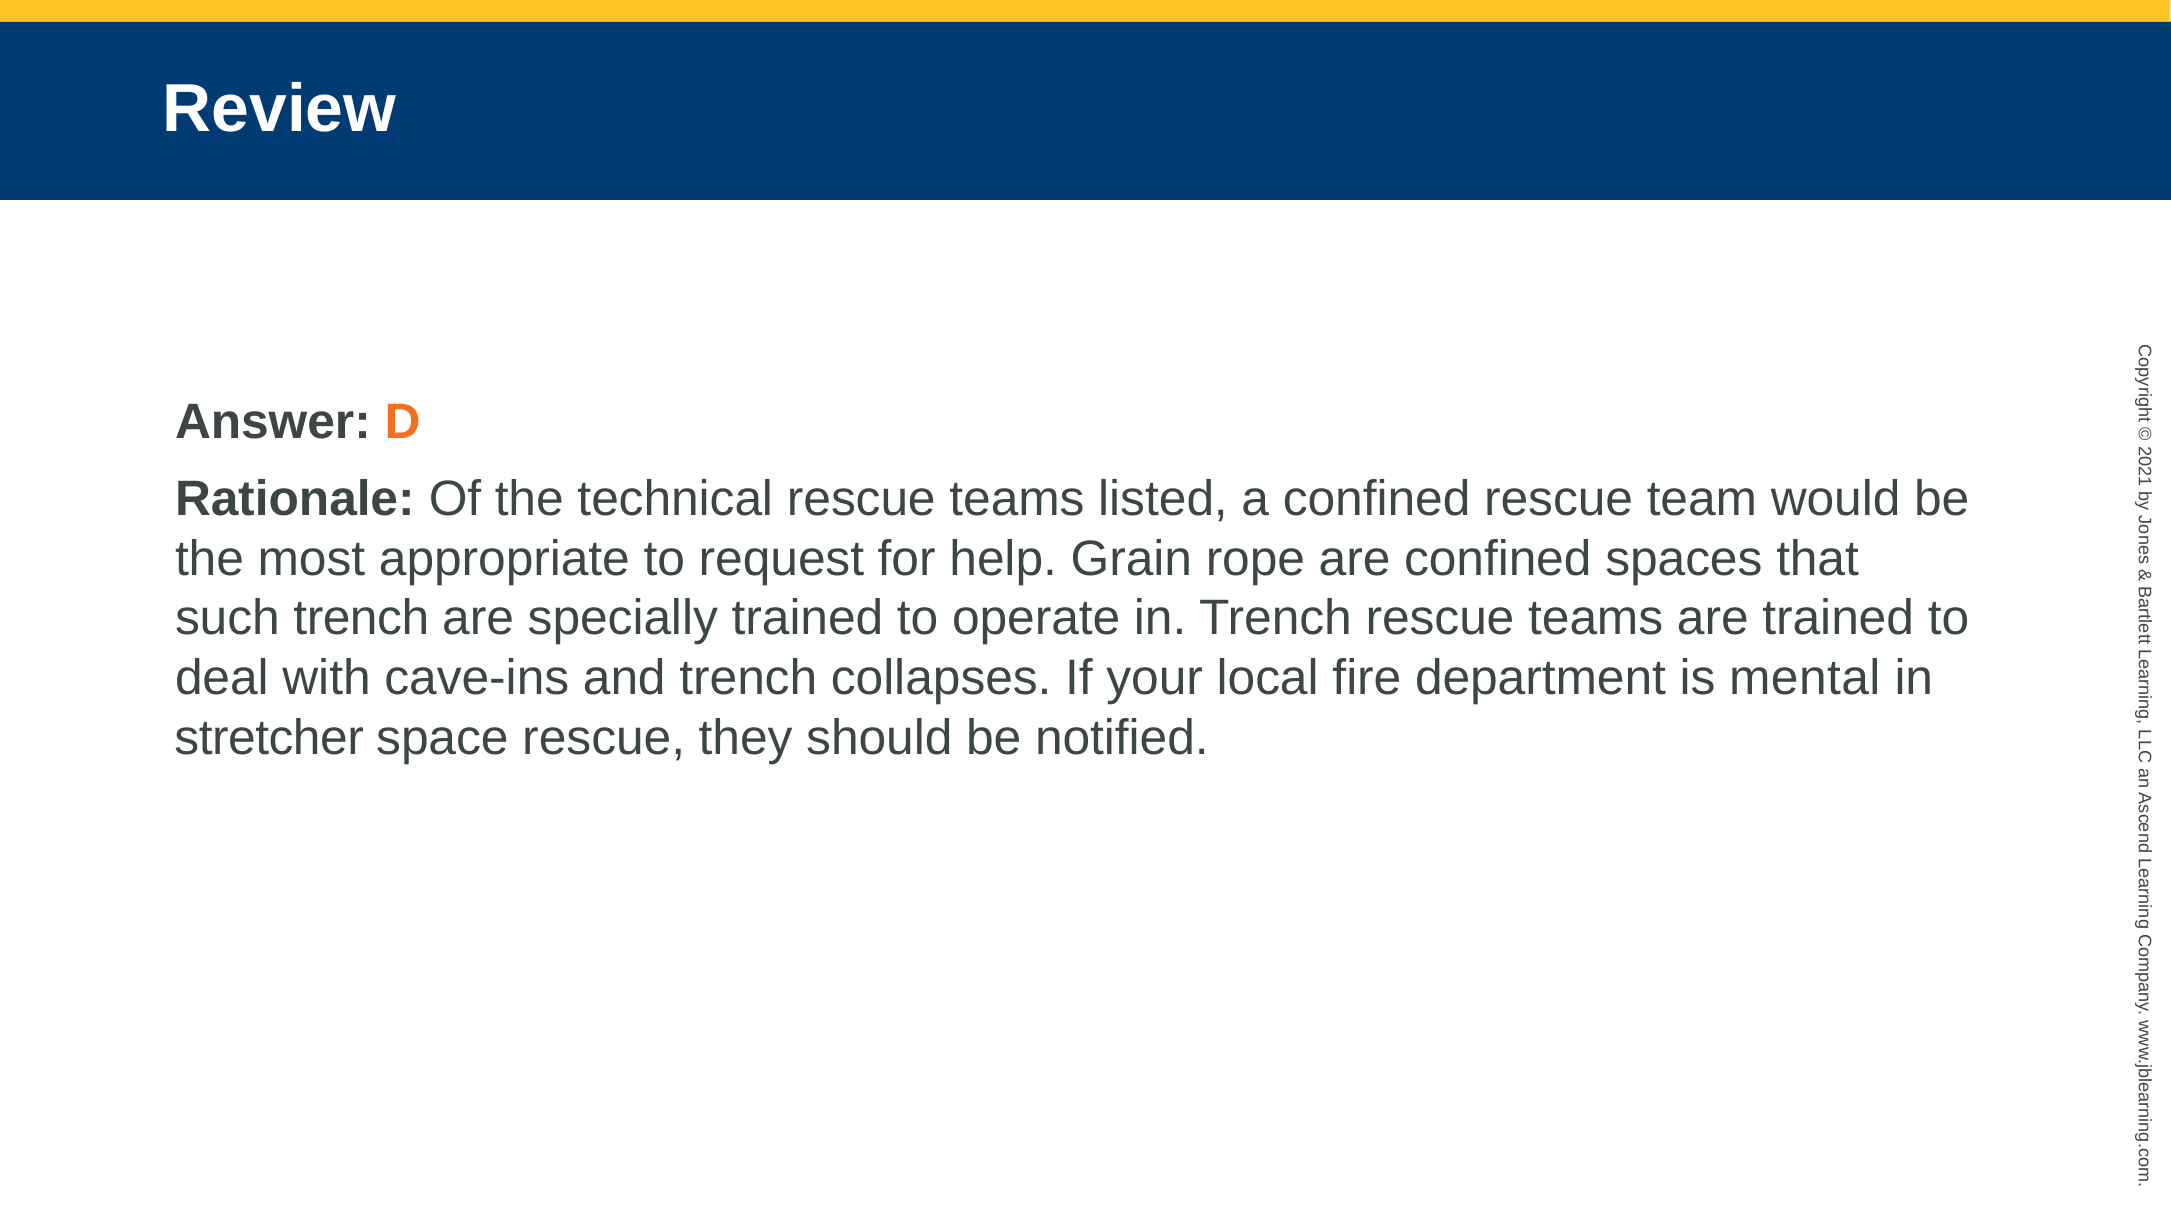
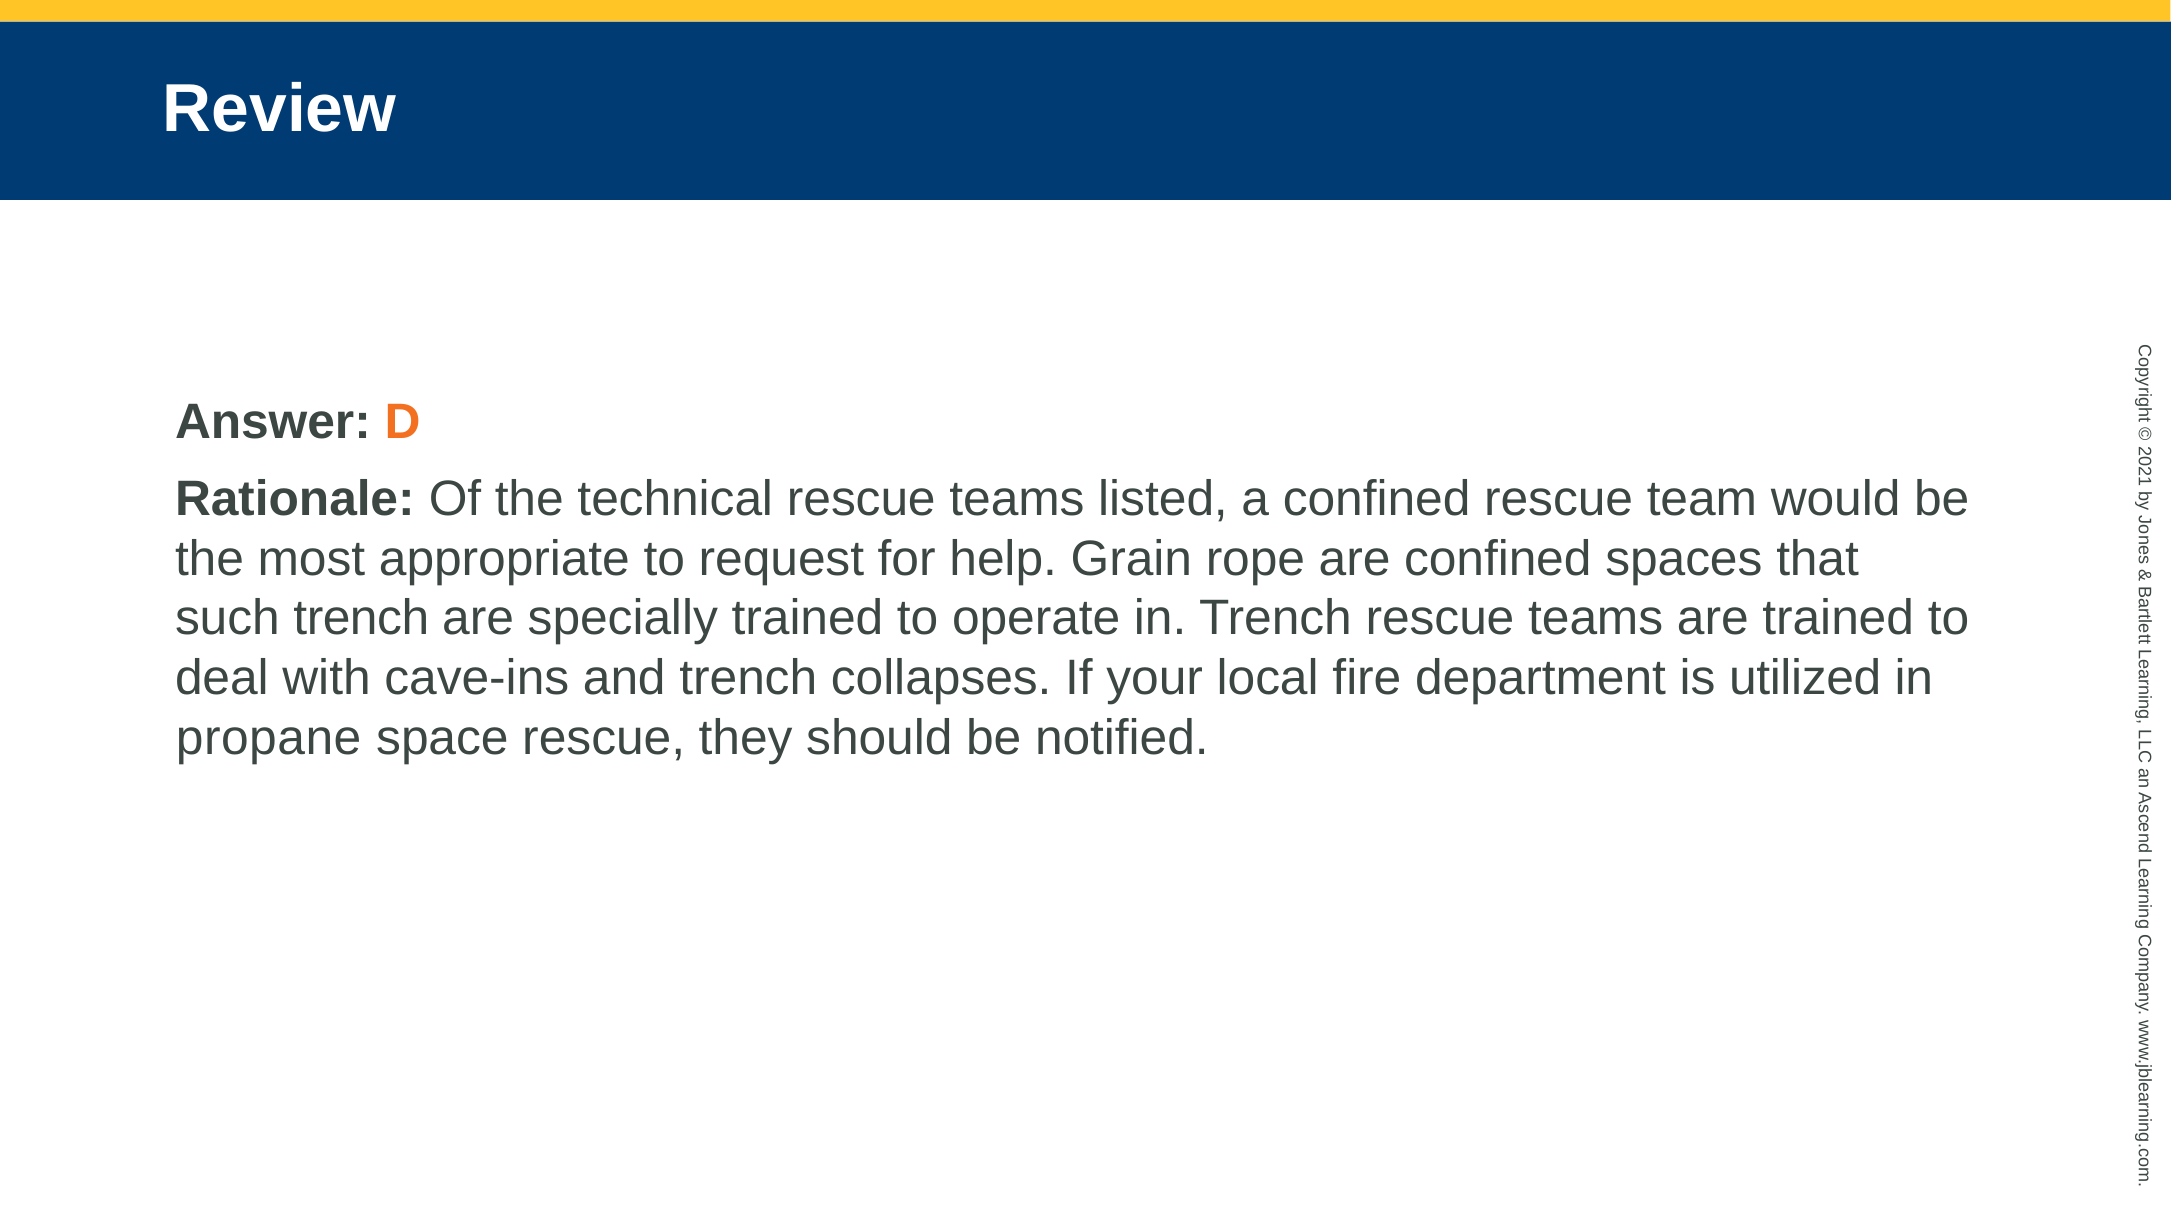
mental: mental -> utilized (1805, 678)
stretcher: stretcher -> propane (269, 738)
